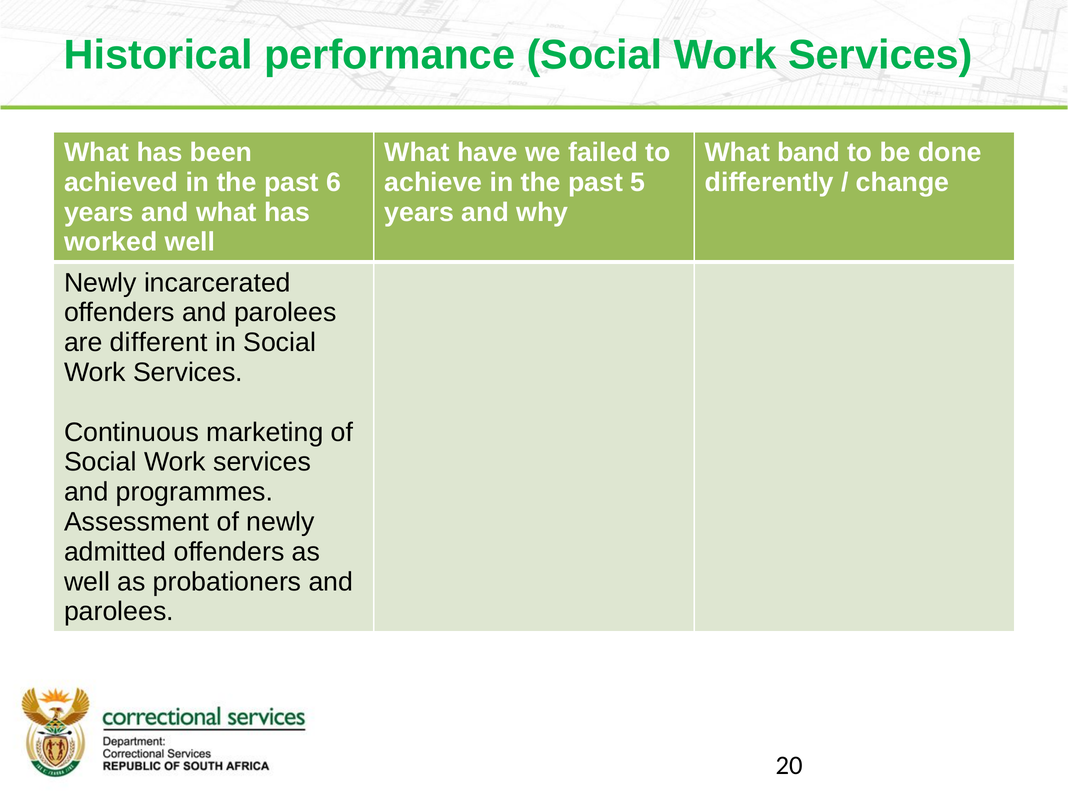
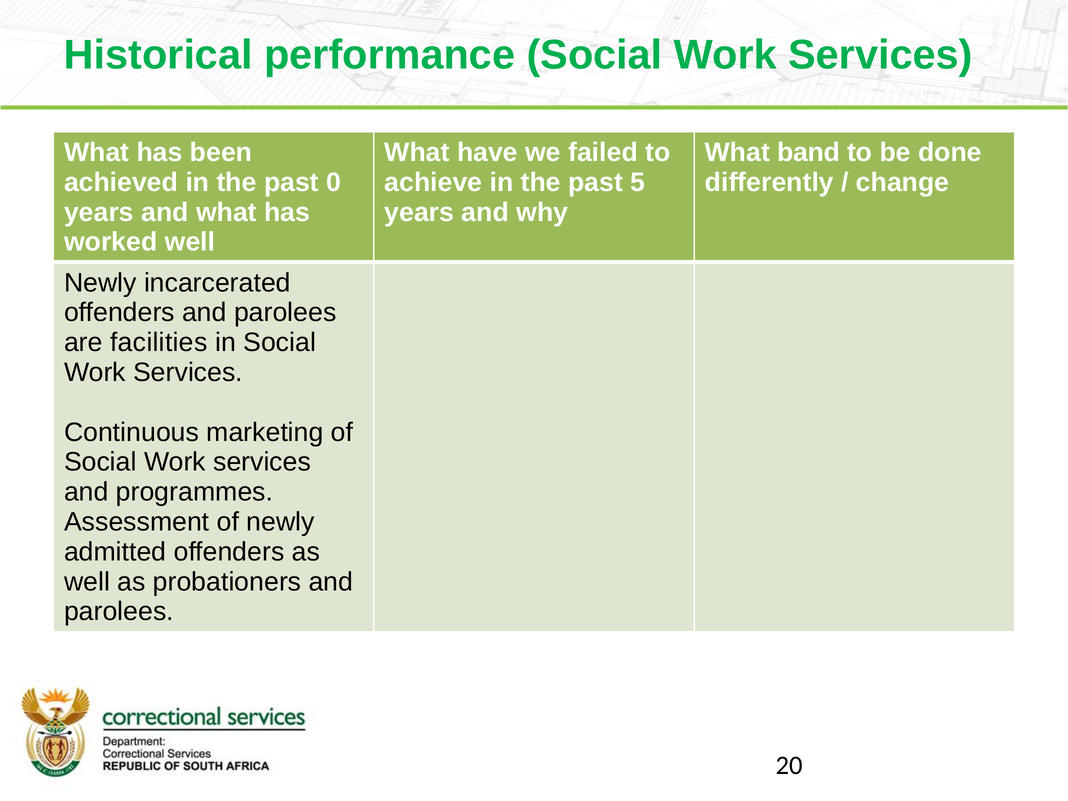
6: 6 -> 0 (334, 182)
different: different -> facilities (159, 343)
